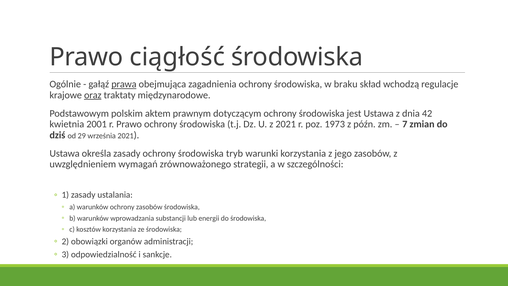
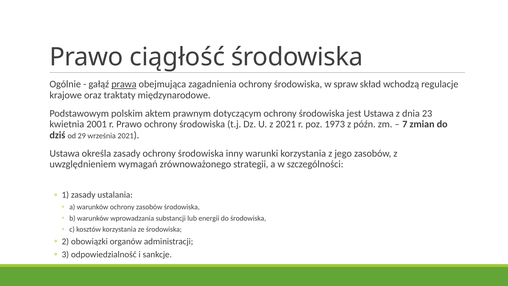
braku: braku -> spraw (346, 84)
oraz underline: present -> none (93, 95)
42: 42 -> 23 (427, 113)
tryb: tryb -> inny (235, 153)
